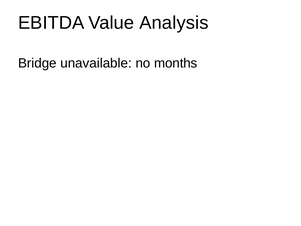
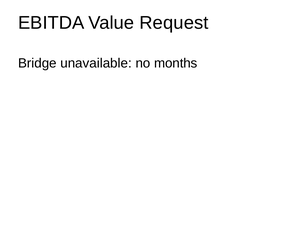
Analysis: Analysis -> Request (174, 23)
